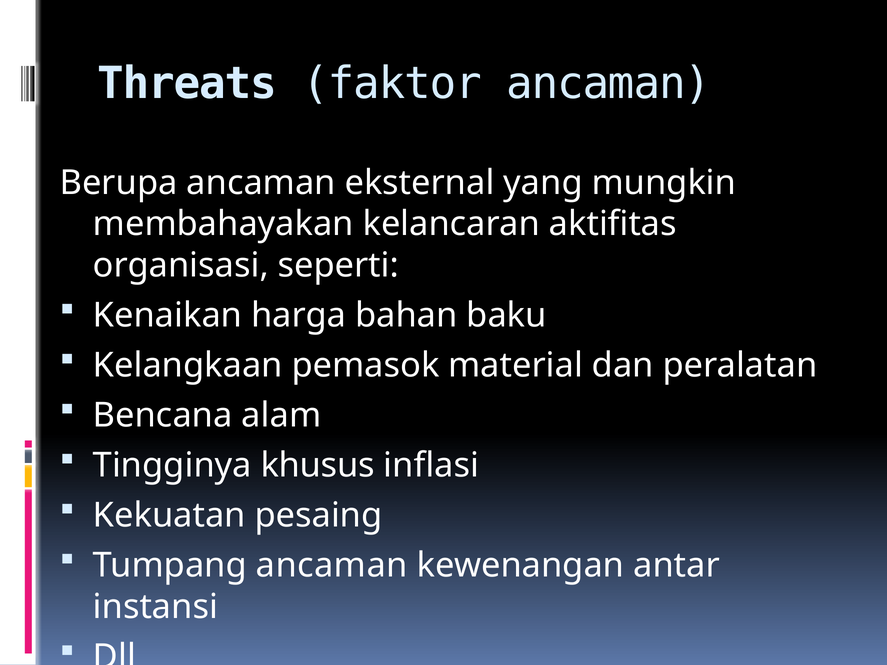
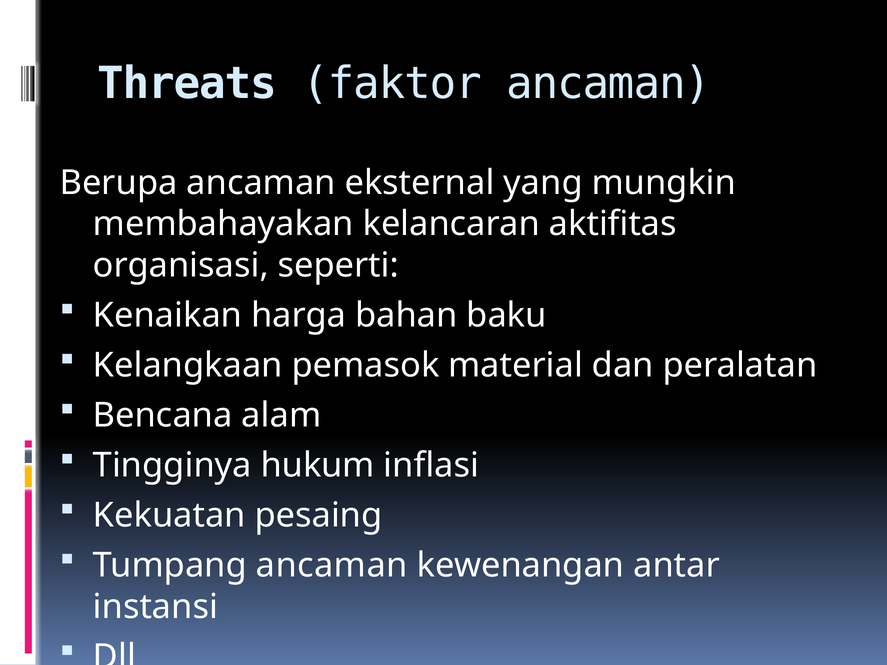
khusus: khusus -> hukum (318, 466)
